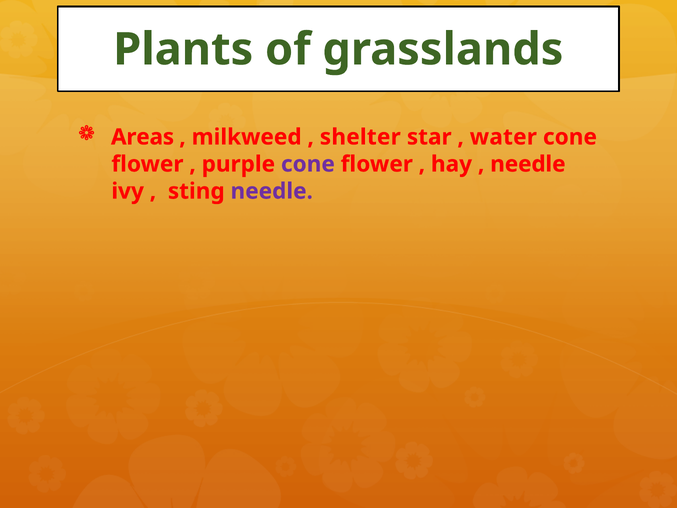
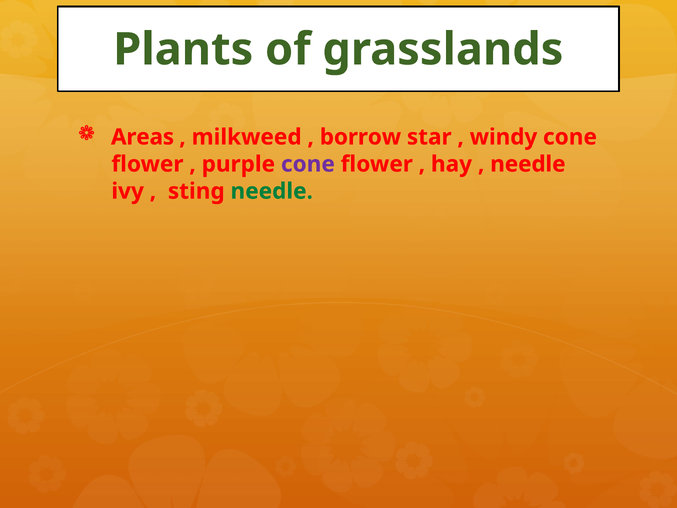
shelter: shelter -> borrow (360, 137)
water: water -> windy (503, 137)
needle colour: purple -> green (272, 191)
